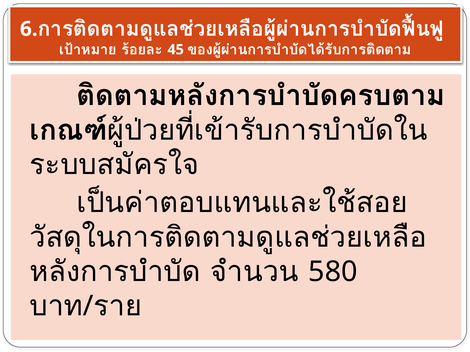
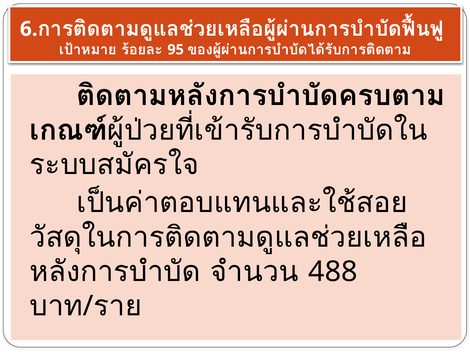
45: 45 -> 95 (176, 50)
580: 580 -> 488 (333, 272)
